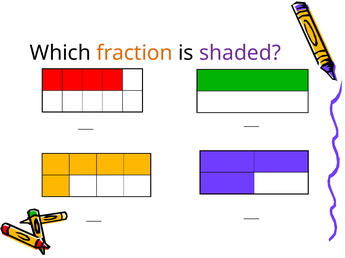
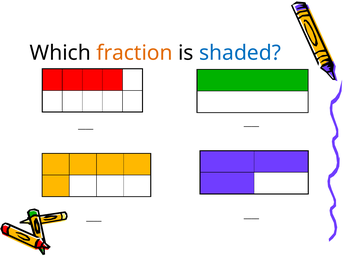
shaded colour: purple -> blue (240, 53)
